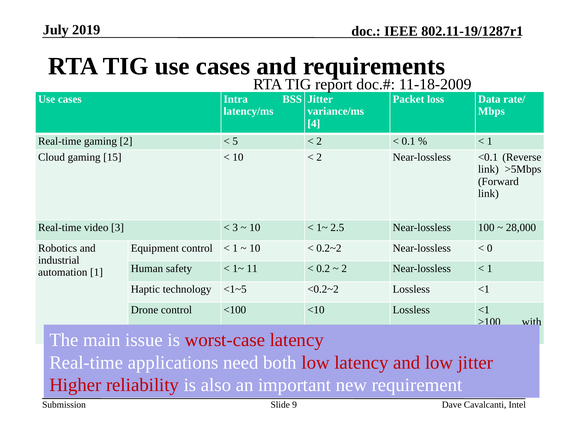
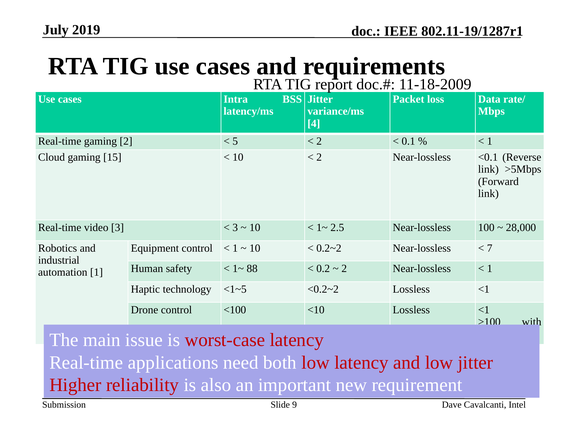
0: 0 -> 7 (490, 248)
11: 11 -> 88 (252, 269)
